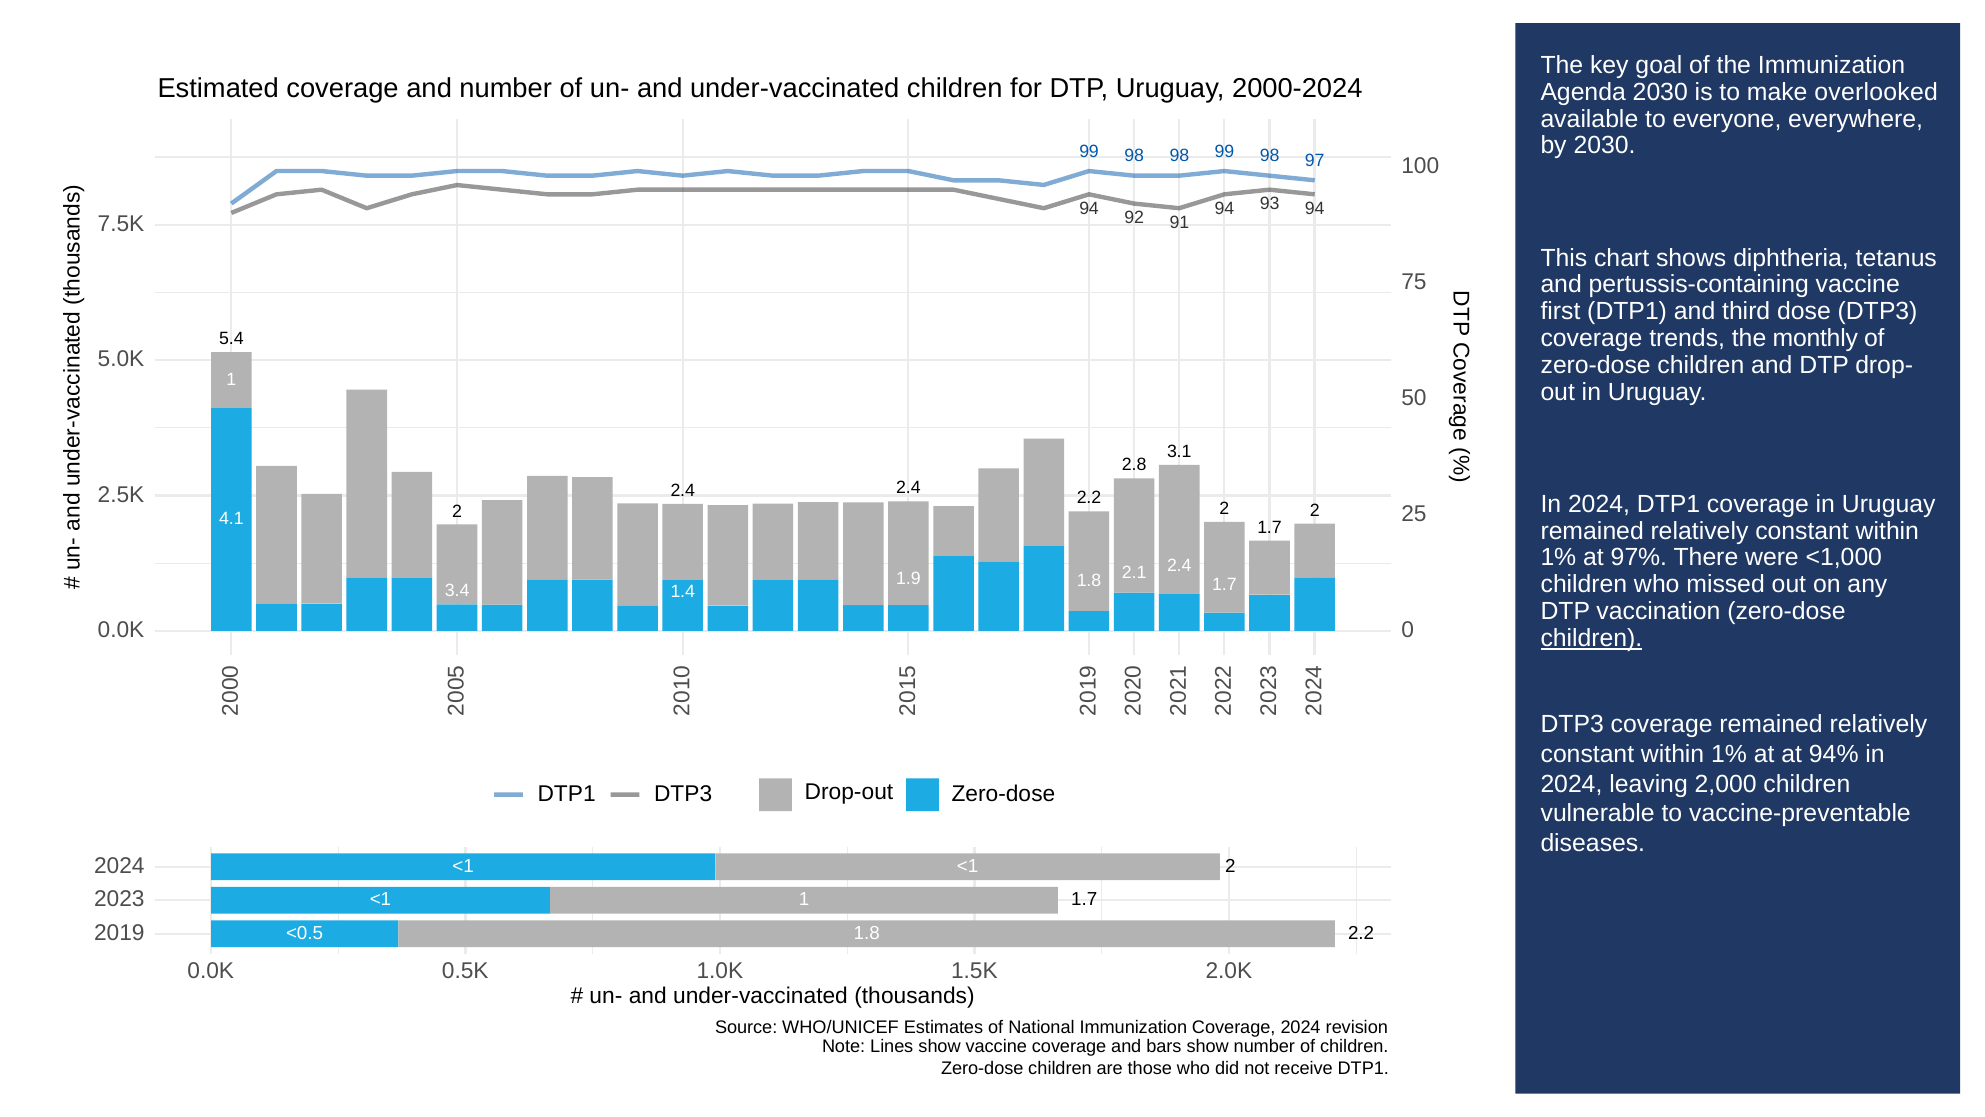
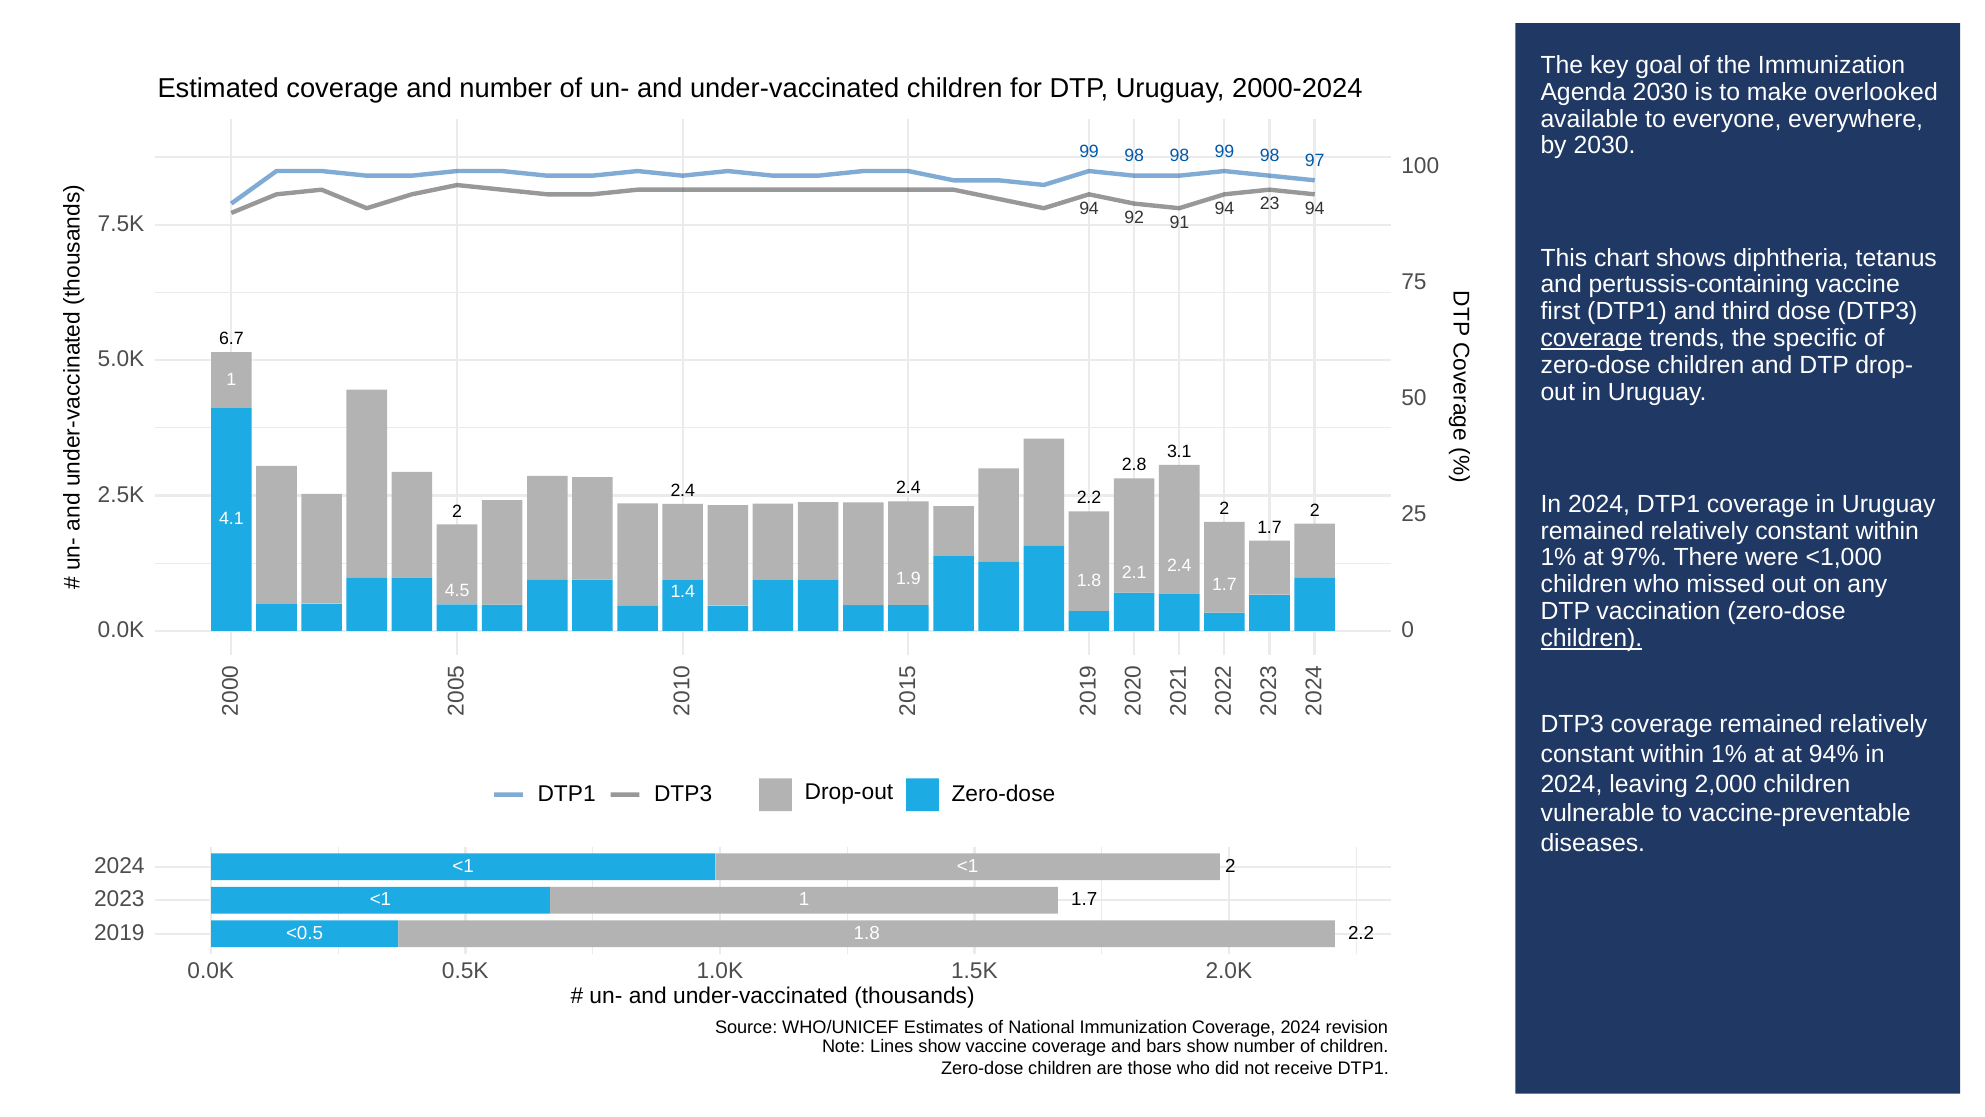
93: 93 -> 23 (1270, 204)
coverage underline: none -> present (1591, 338)
monthly: monthly -> specific (1815, 338)
5.4: 5.4 -> 6.7 (231, 339)
3.4: 3.4 -> 4.5 (457, 590)
